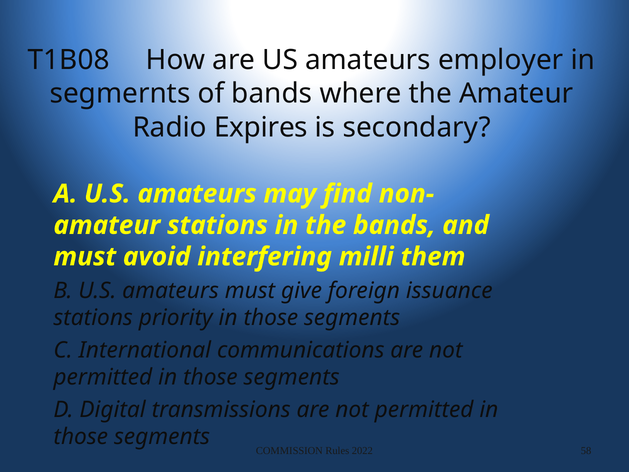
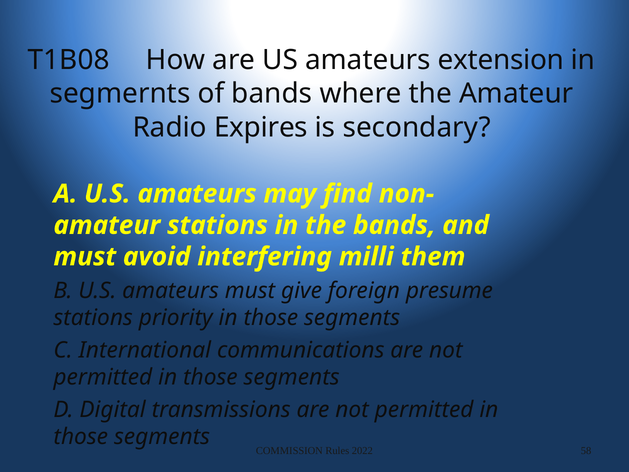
employer: employer -> extension (501, 60)
issuance: issuance -> presume (449, 291)
